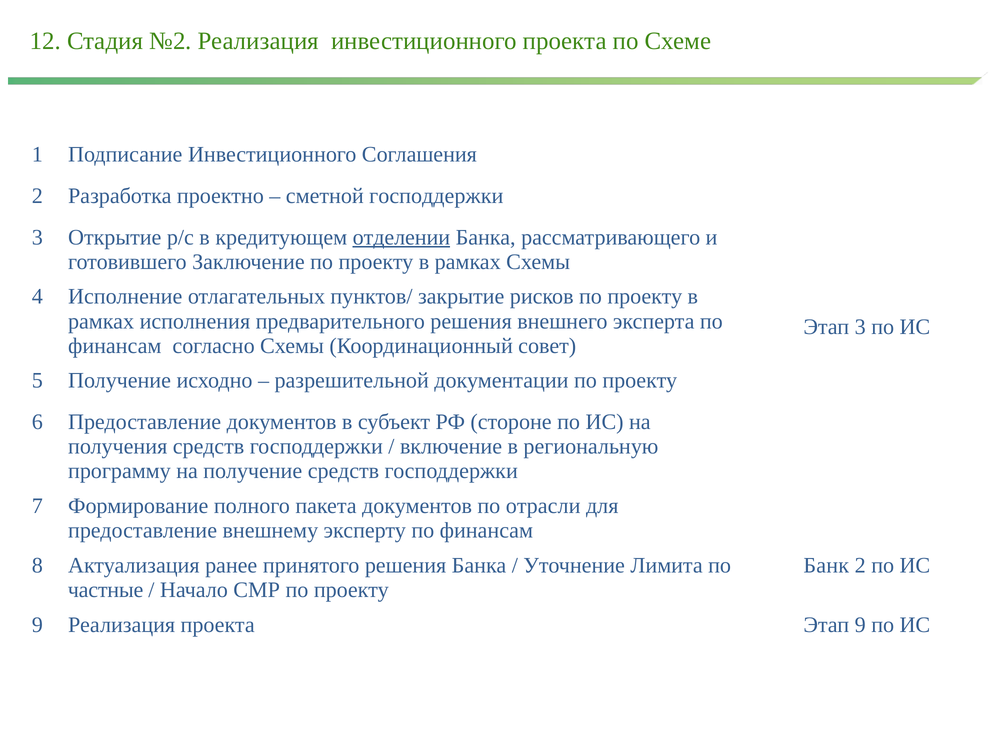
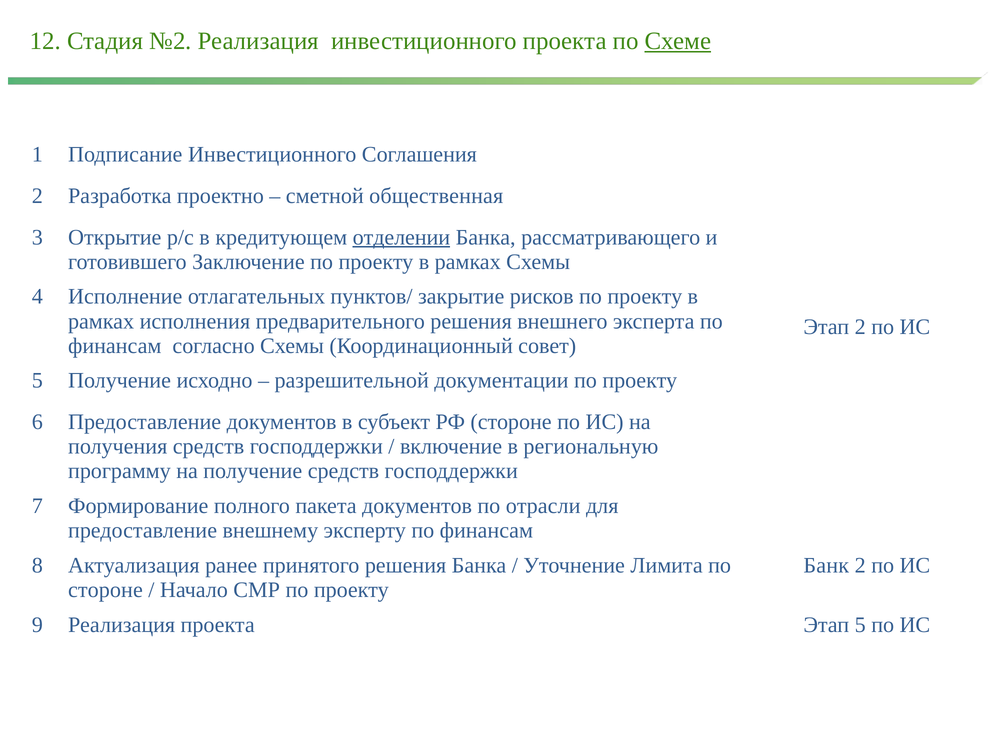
Схеме underline: none -> present (678, 41)
сметной господдержки: господдержки -> общественная (436, 196)
Этап 3: 3 -> 2 (860, 327)
частные: частные -> стороне (105, 590)
Этап 9: 9 -> 5 (860, 625)
